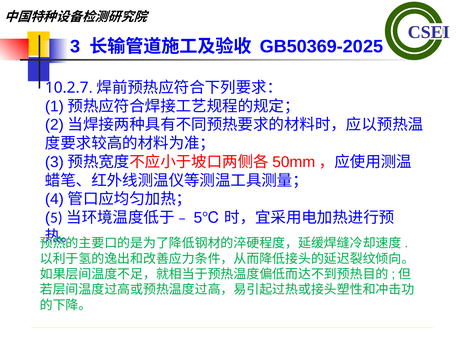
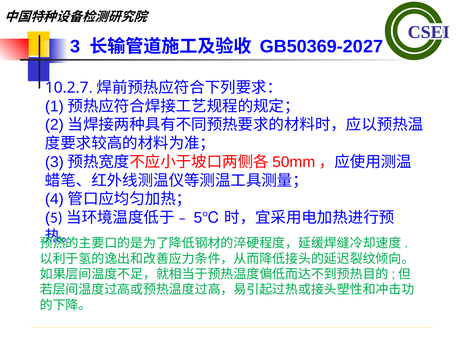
GB50369-2025: GB50369-2025 -> GB50369-2027 (321, 47)
